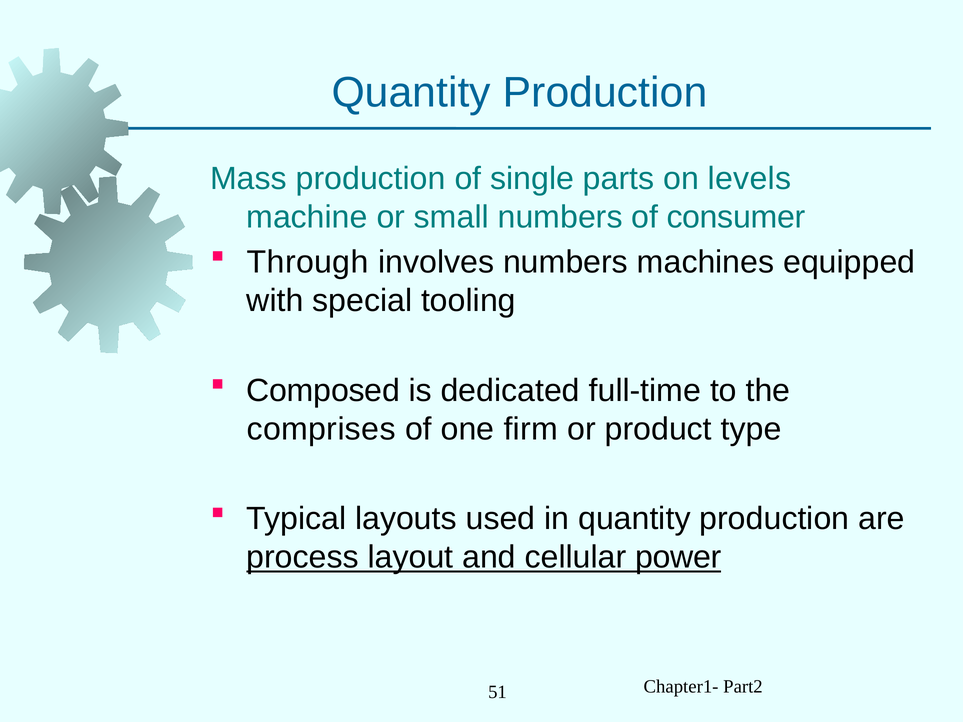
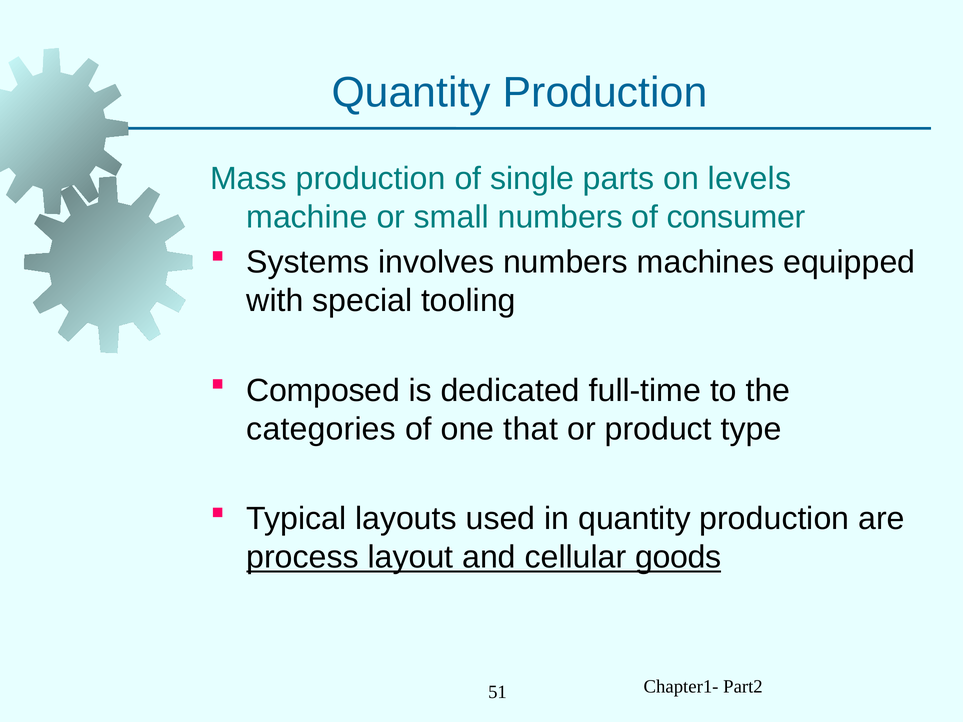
Through: Through -> Systems (308, 262)
comprises: comprises -> categories (321, 429)
firm: firm -> that (531, 429)
power: power -> goods (678, 558)
